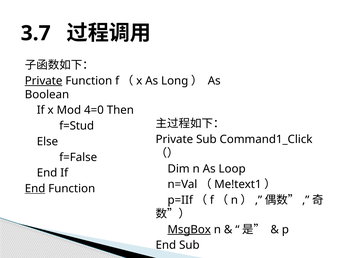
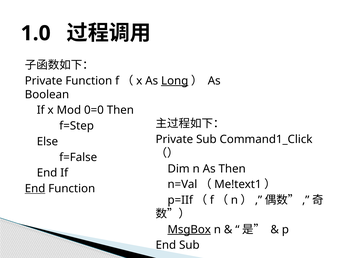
3.7: 3.7 -> 1.0 (36, 33)
Private underline: present -> none (44, 81)
Long underline: none -> present (175, 81)
4=0: 4=0 -> 0=0 (94, 111)
f=Stud: f=Stud -> f=Step (77, 126)
As Loop: Loop -> Then (232, 169)
